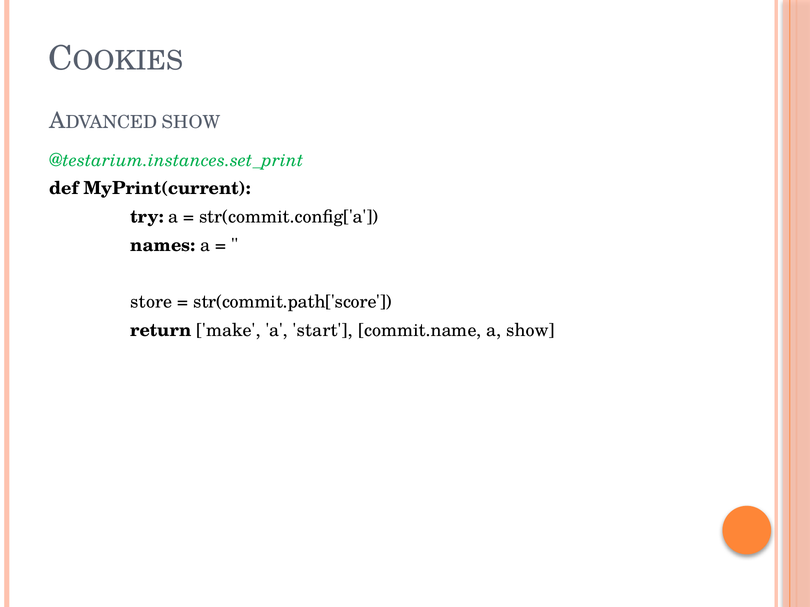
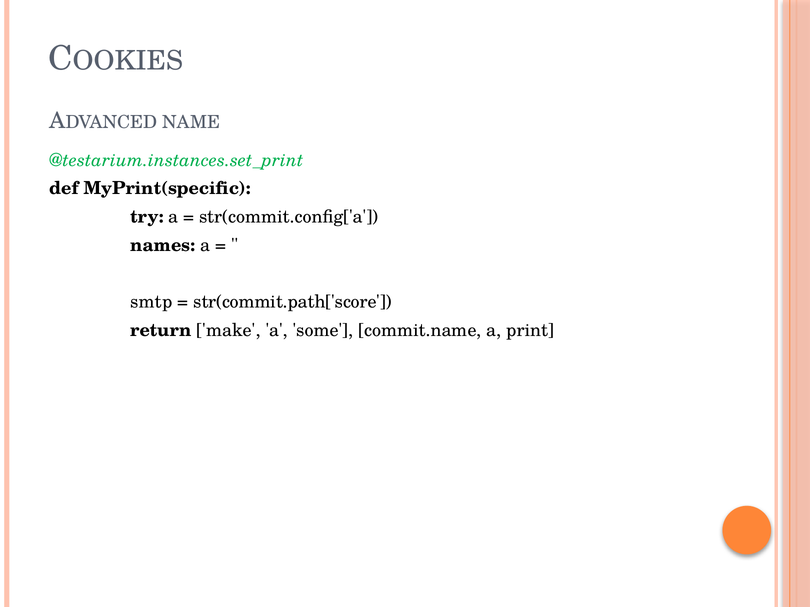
SHOW: SHOW -> NAME (191, 122)
MyPrint(current: MyPrint(current -> MyPrint(specific (167, 189)
store: store -> smtp (151, 302)
start: start -> some (323, 330)
a show: show -> print (530, 330)
